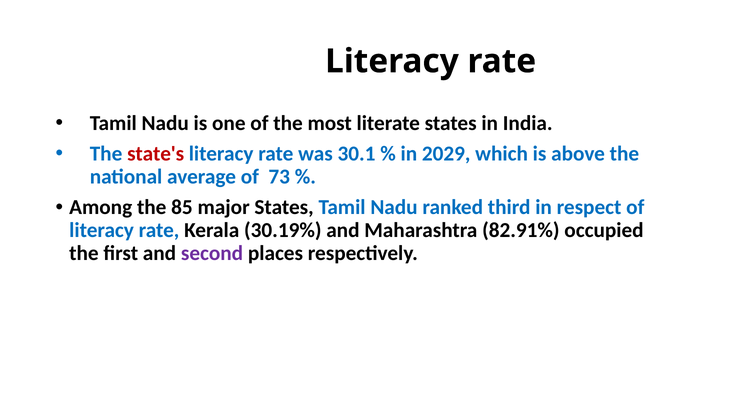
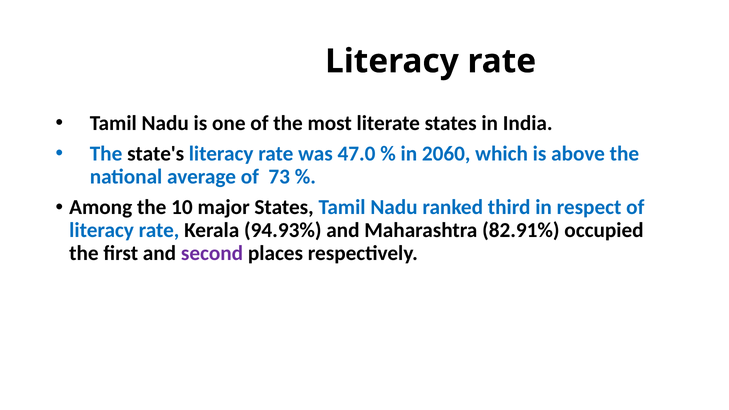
state's colour: red -> black (156, 154)
30.1: 30.1 -> 47.0 (357, 154)
2029: 2029 -> 2060 (446, 154)
85: 85 -> 10 (182, 207)
30.19%: 30.19% -> 94.93% (283, 230)
